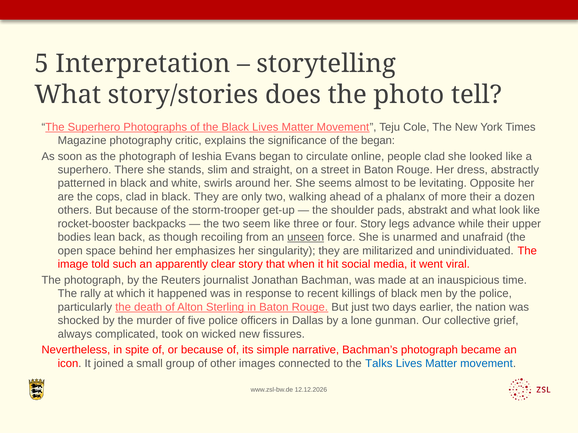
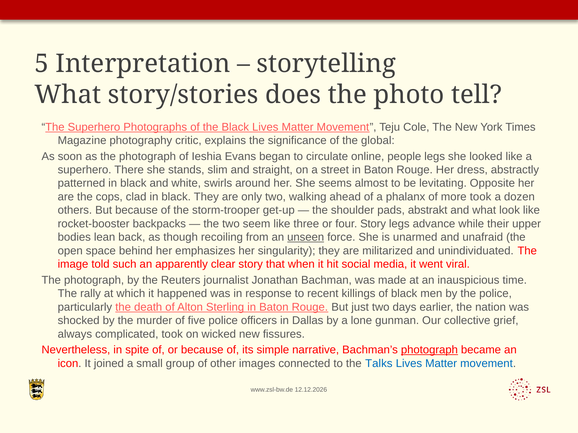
the began: began -> global (378, 141)
people clad: clad -> legs (435, 157)
more their: their -> took (481, 197)
photograph underline: none -> present (429, 350)
